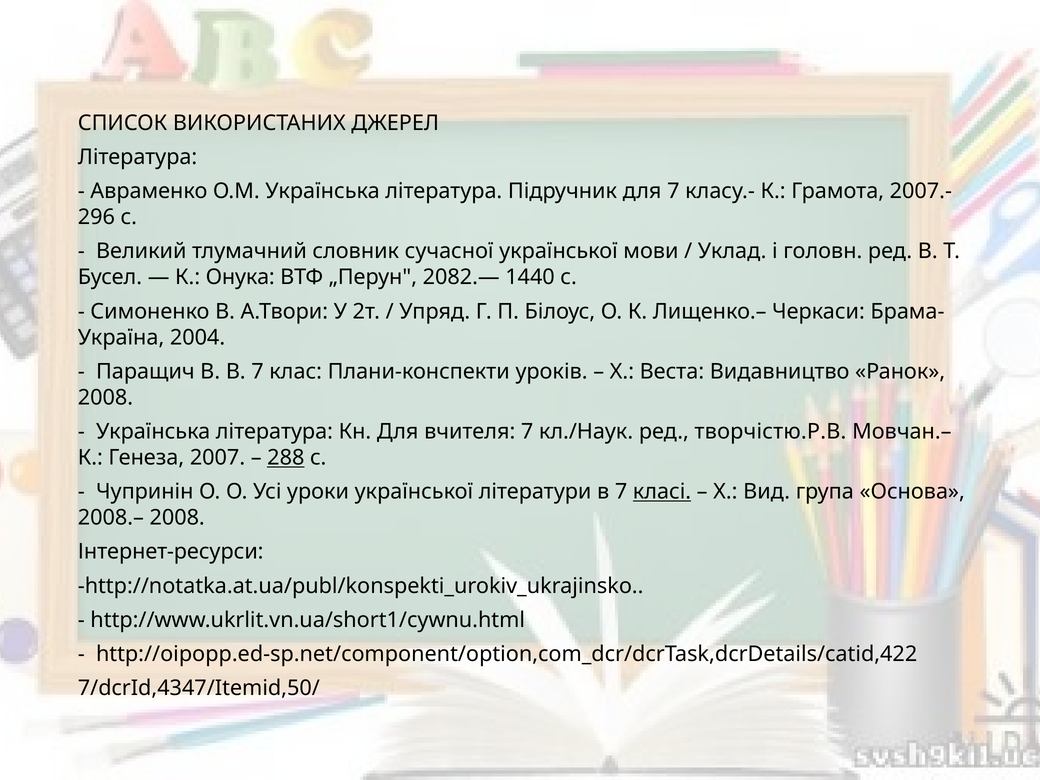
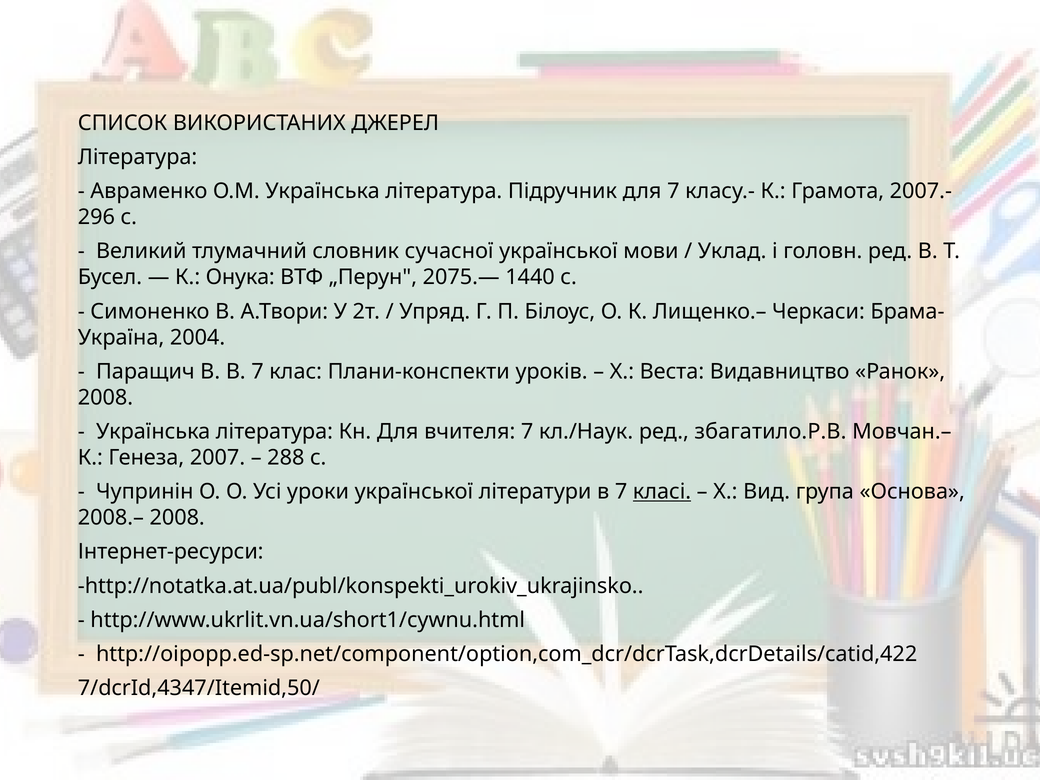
2082.—: 2082.— -> 2075.— (461, 277)
творчістю.Р.В: творчістю.Р.В -> збагатило.Р.В (770, 432)
288 underline: present -> none (286, 458)
